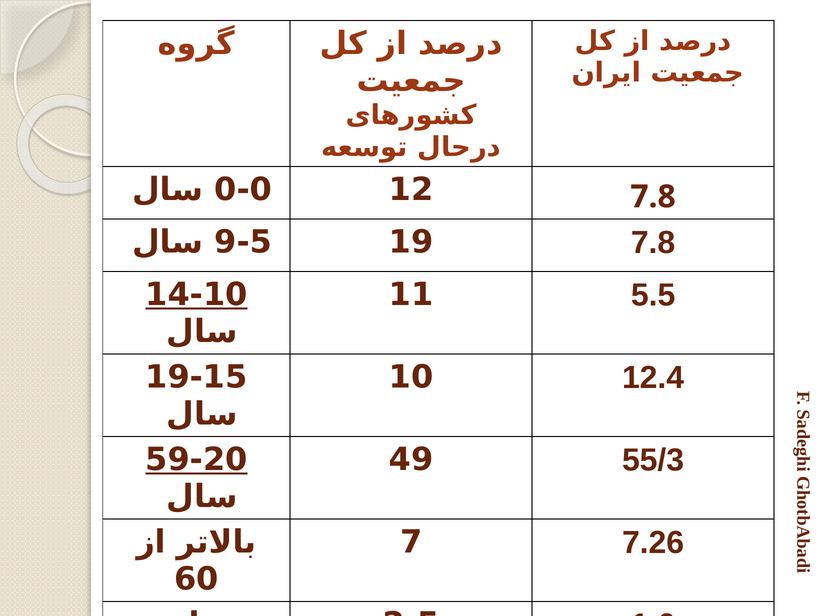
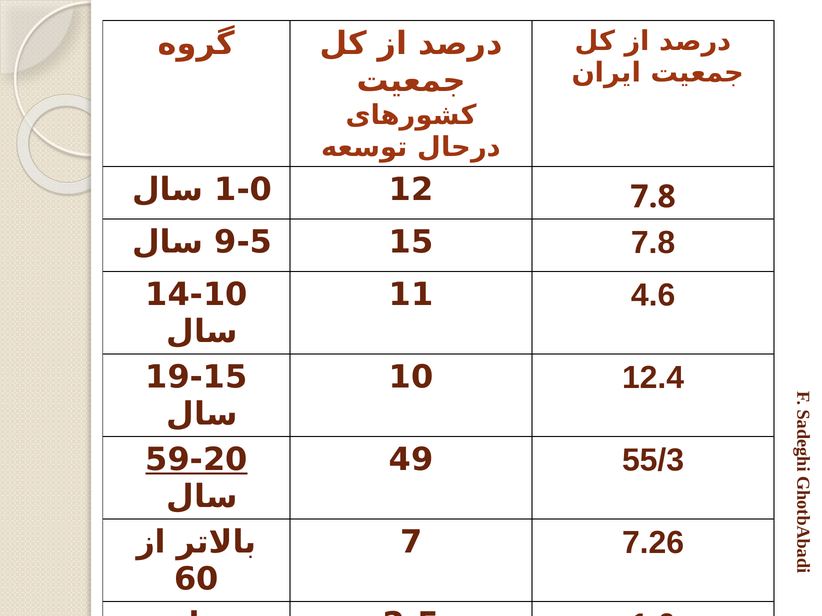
0-0: 0-0 -> 1-0 (243, 190)
19: 19 -> 15 (411, 242)
14-10 underline: present -> none (197, 295)
5.5: 5.5 -> 4.6 (653, 296)
